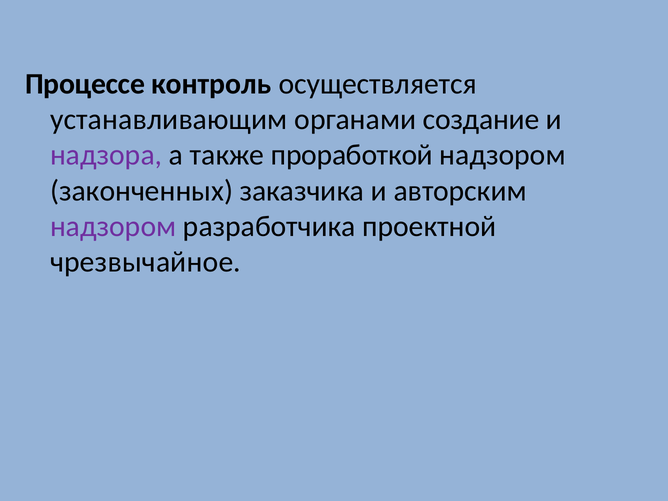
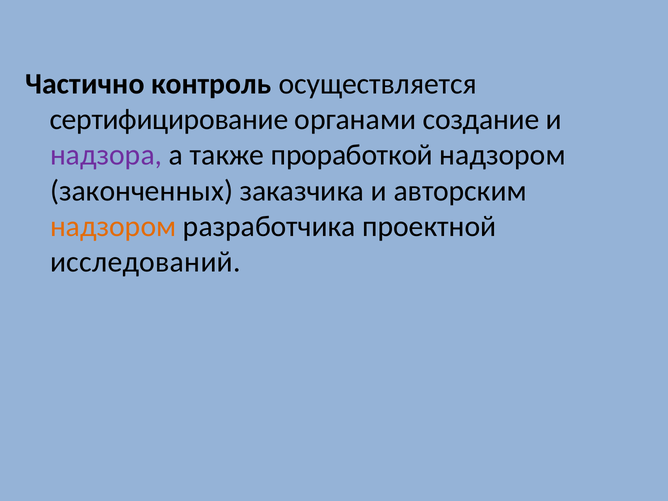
Процессе: Процессе -> Частично (85, 84)
устанавливающим: устанавливающим -> сертифицирование (169, 119)
надзором colour: purple -> orange (113, 226)
чрезвычайное: чрезвычайное -> исследований (145, 262)
